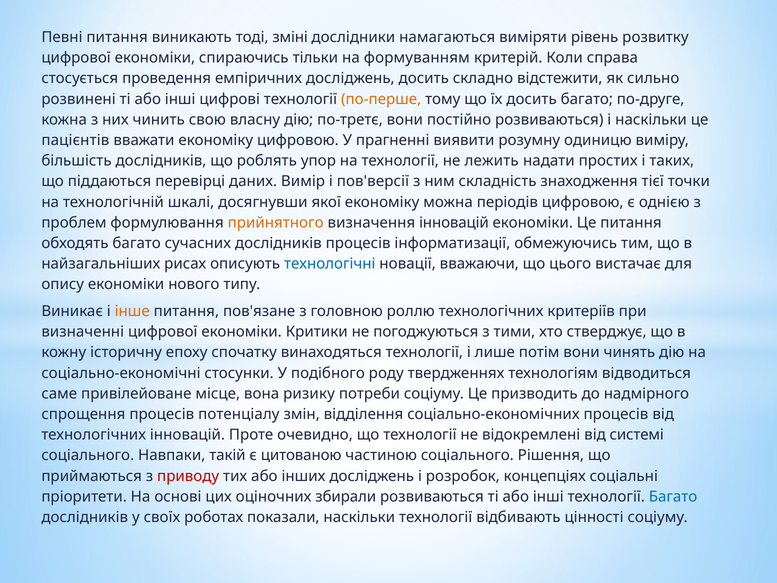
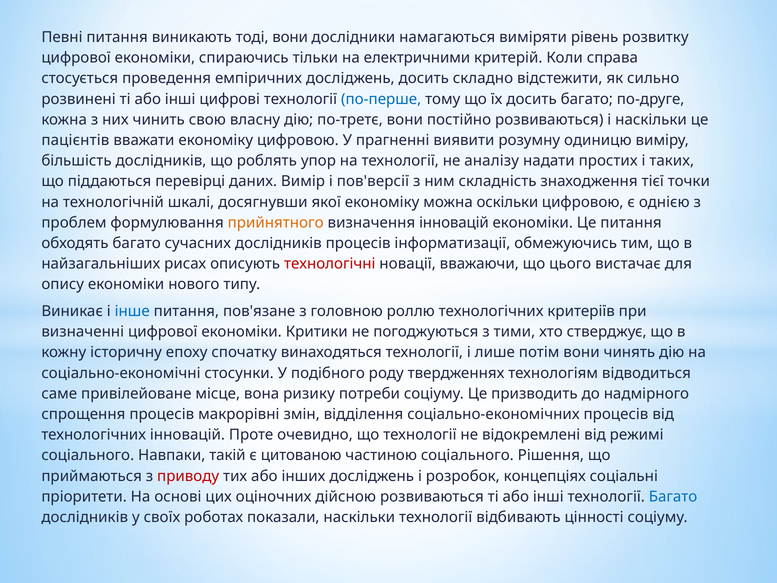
тоді зміні: зміні -> вони (290, 37)
формуванням: формуванням -> електричними (417, 58)
по-перше colour: orange -> blue (381, 99)
лежить: лежить -> аналізу (492, 161)
періодів: періодів -> оскільки (507, 202)
технологічні colour: blue -> red (330, 264)
інше colour: orange -> blue (132, 311)
потенціалу: потенціалу -> макрорівні (239, 414)
системі: системі -> режимі (637, 435)
збирали: збирали -> дійсною (346, 496)
